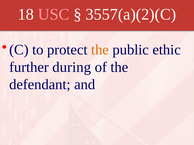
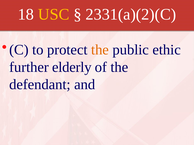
USC colour: pink -> yellow (54, 14)
3557(a)(2)(C: 3557(a)(2)(C -> 2331(a)(2)(C (131, 14)
during: during -> elderly (72, 67)
